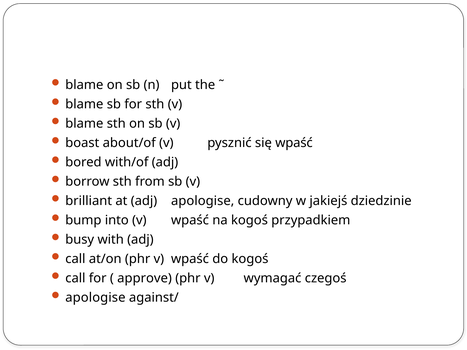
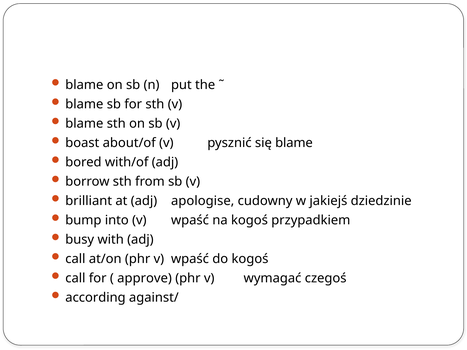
się wpaść: wpaść -> blame (294, 143)
apologise: apologise -> according (95, 298)
